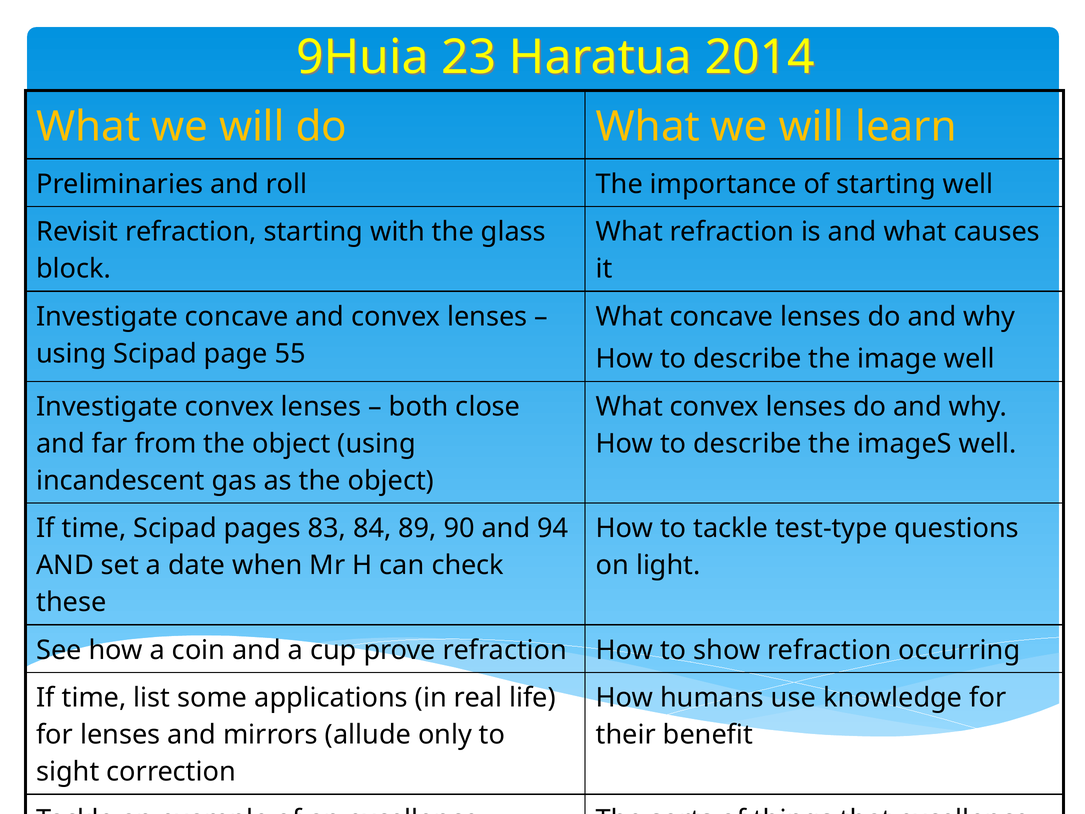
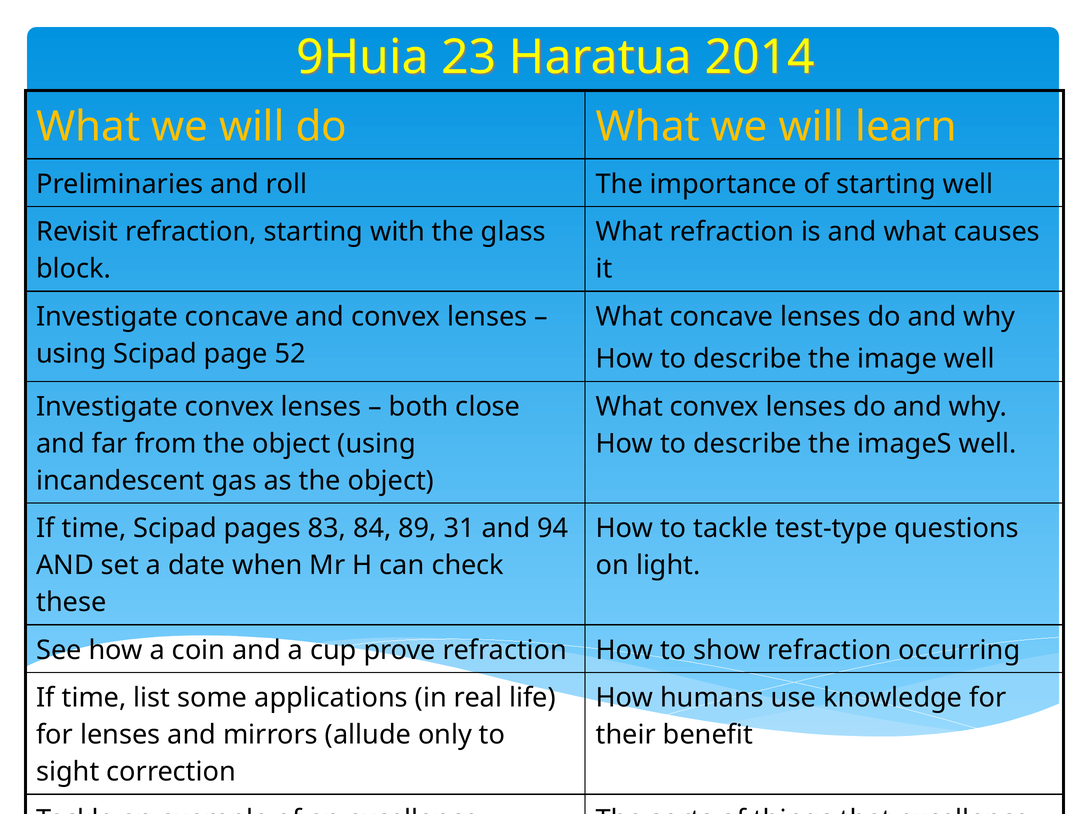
55: 55 -> 52 (290, 353)
90: 90 -> 31 (459, 528)
